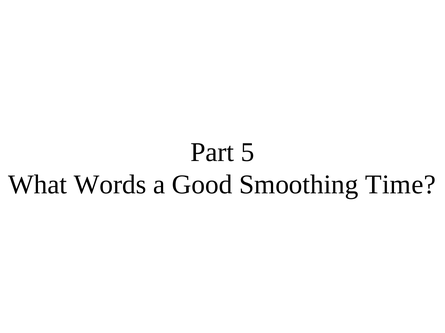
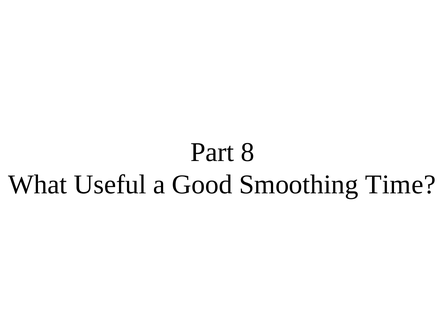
5: 5 -> 8 (248, 152)
Words: Words -> Useful (110, 185)
